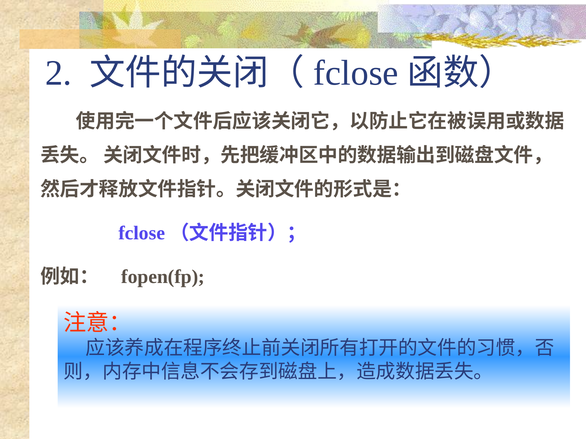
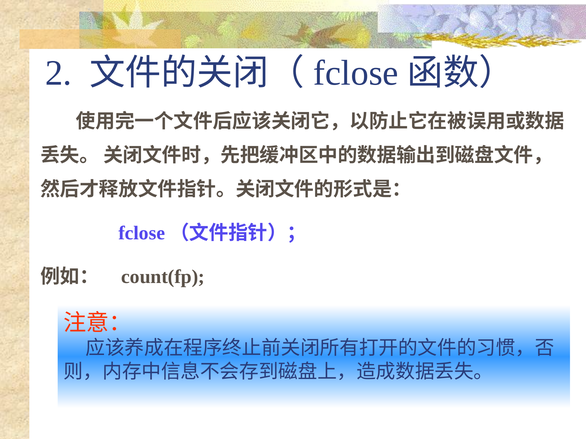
fopen(fp: fopen(fp -> count(fp (163, 277)
